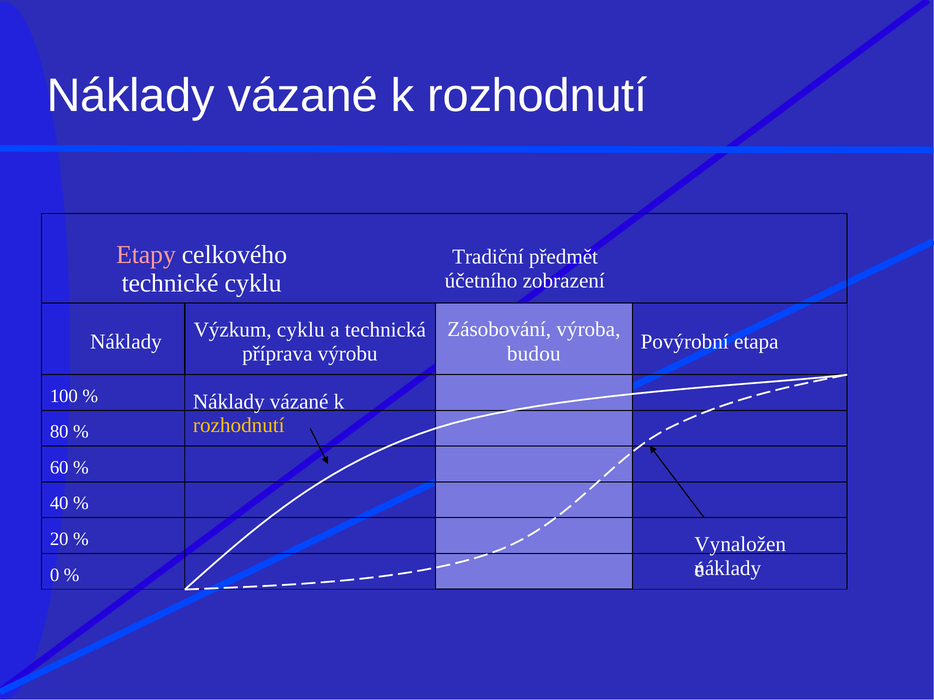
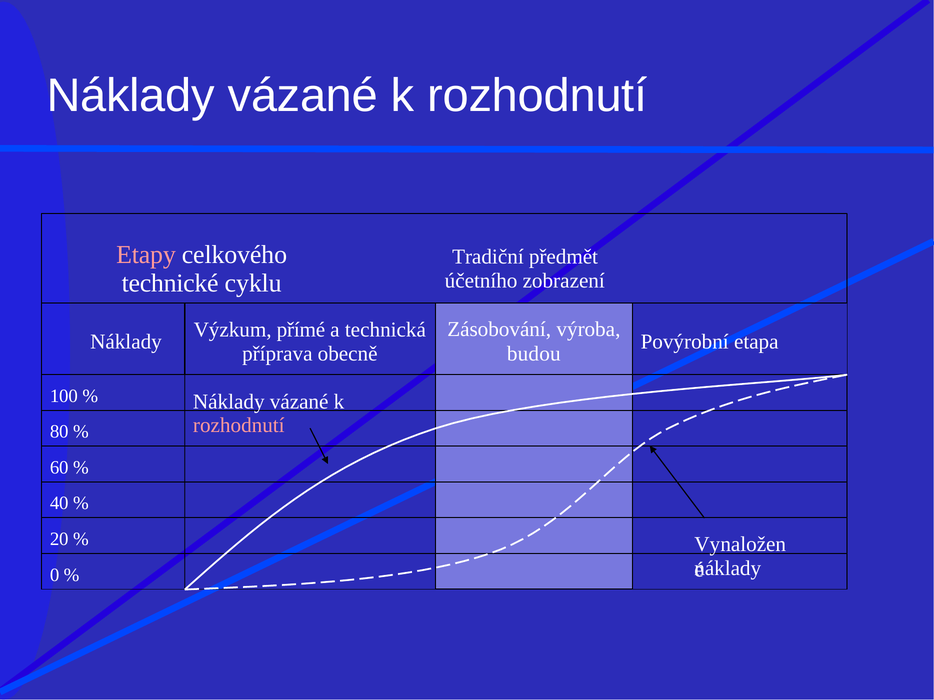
Výzkum cyklu: cyklu -> přímé (301, 330)
výrobu: výrobu -> obecně (348, 354)
rozhodnutí colour: yellow -> pink (239, 426)
